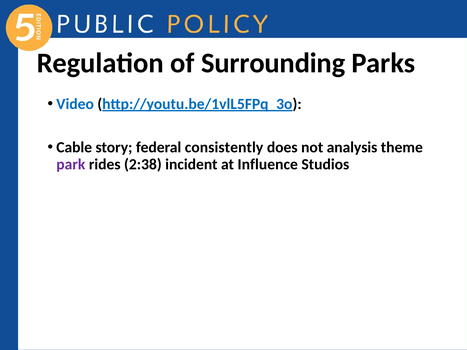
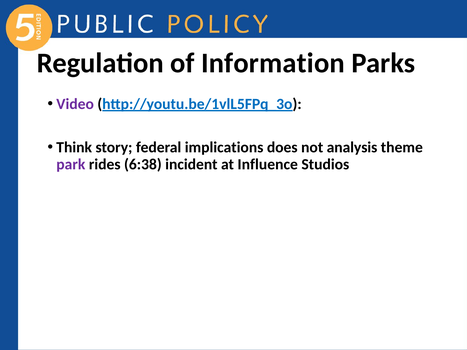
Surrounding: Surrounding -> Information (273, 63)
Video colour: blue -> purple (75, 104)
Cable: Cable -> Think (74, 148)
consistently: consistently -> implications (224, 148)
2:38: 2:38 -> 6:38 (143, 164)
